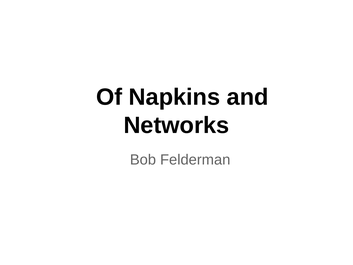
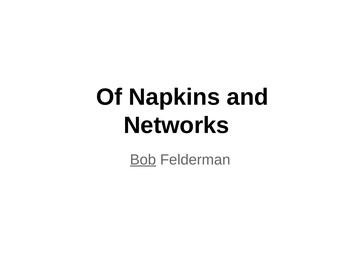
Bob underline: none -> present (143, 160)
